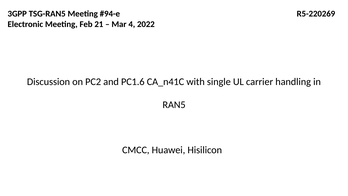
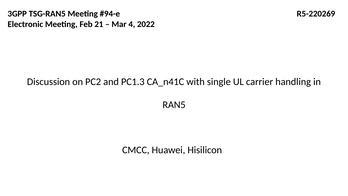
PC1.6: PC1.6 -> PC1.3 (133, 82)
